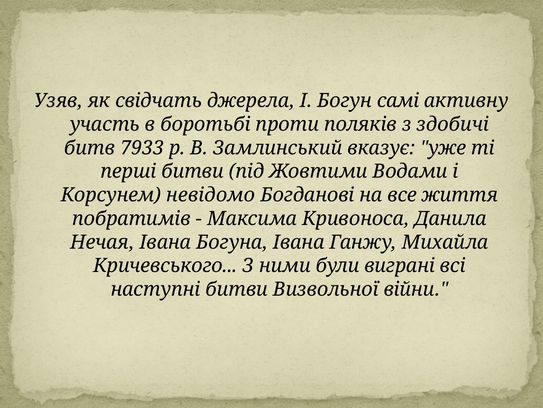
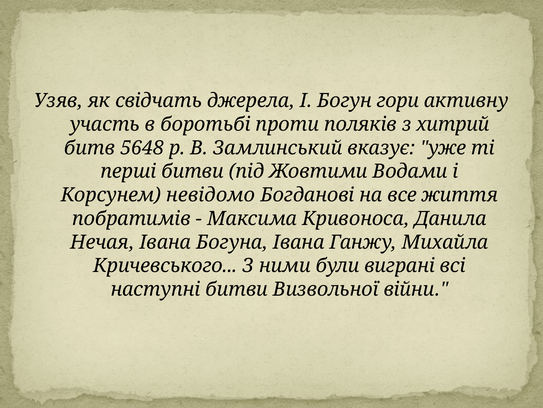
самі: самі -> гори (398, 101)
здобичі: здобичі -> хитрий (453, 124)
7933: 7933 -> 5648 (142, 148)
